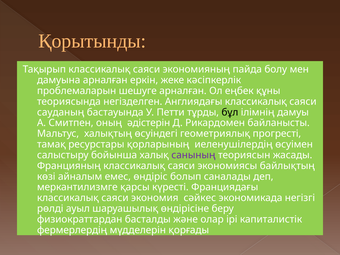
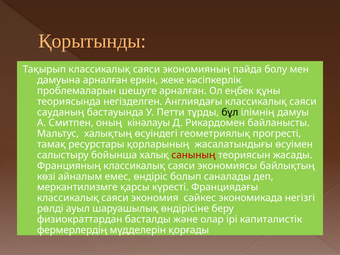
әдістерін: әдістерін -> кінәлауы (149, 123)
иеленушілердің: иеленушілердің -> жасалатындығы (234, 144)
санының colour: purple -> red (193, 155)
